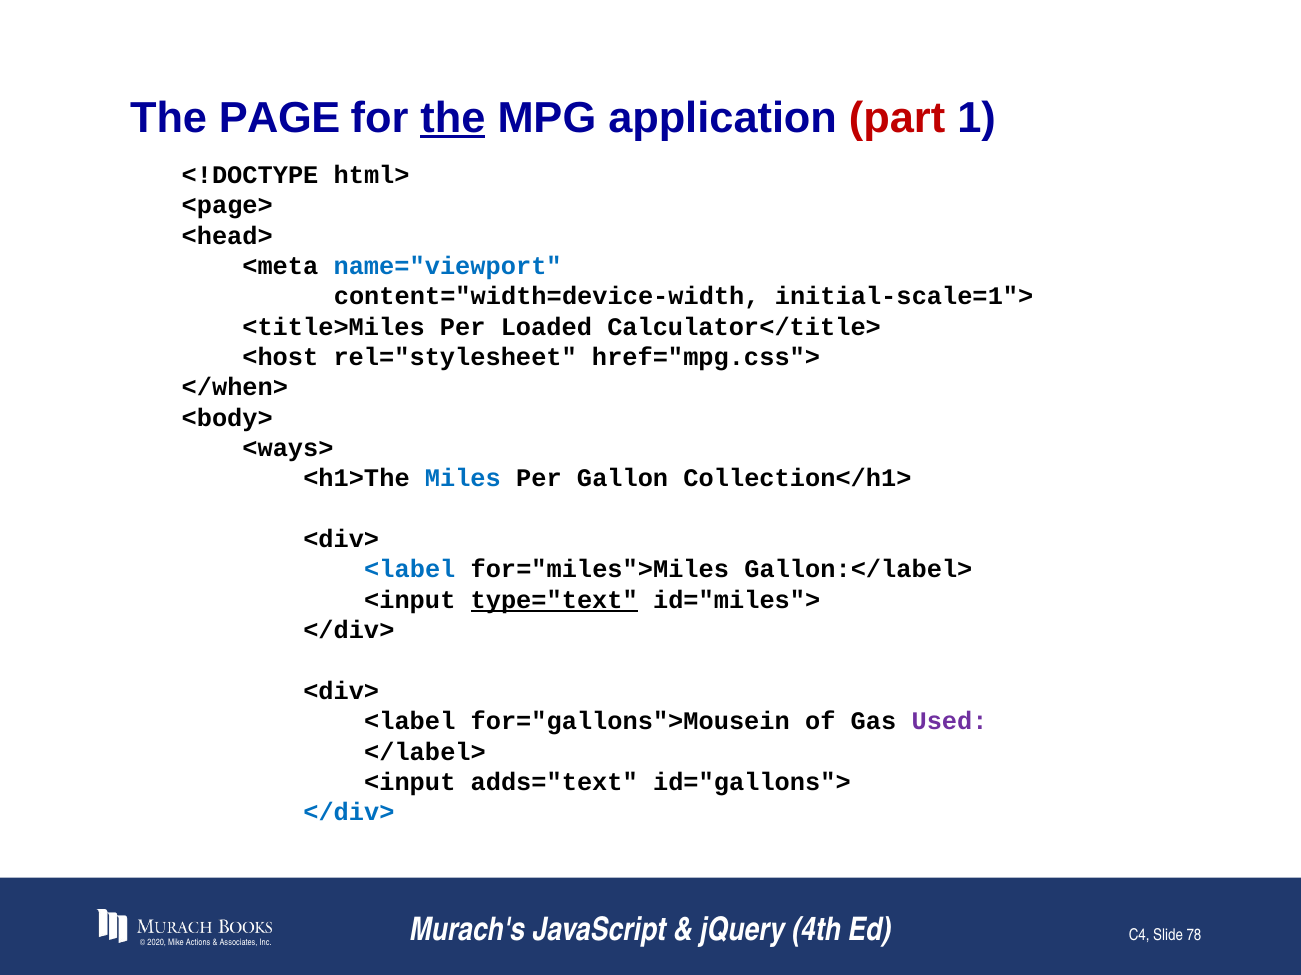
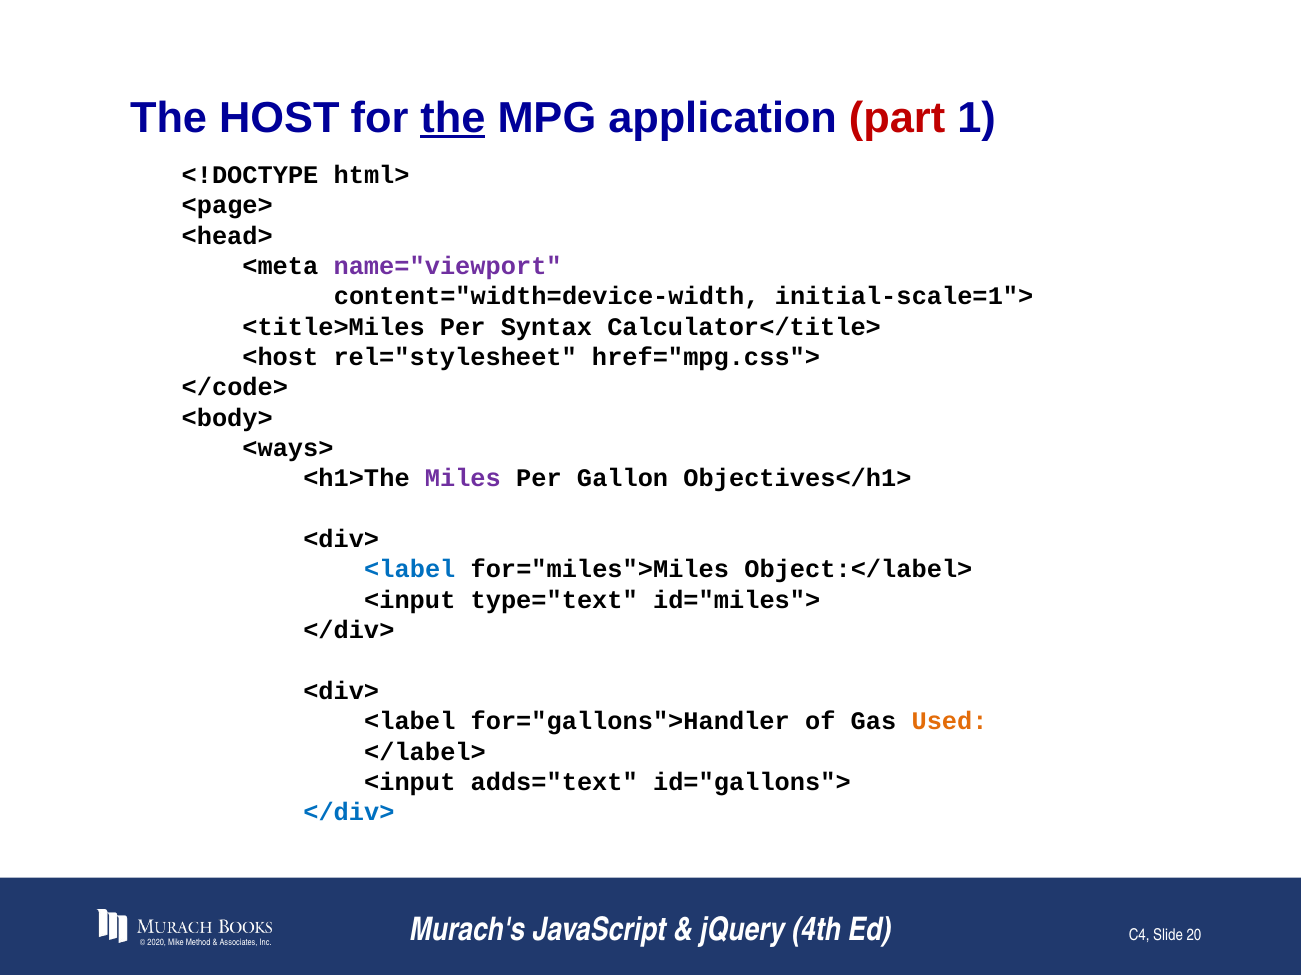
PAGE: PAGE -> HOST (279, 118)
name="viewport colour: blue -> purple (448, 266)
Loaded: Loaded -> Syntax (546, 327)
</when>: </when> -> </code> (235, 388)
Miles colour: blue -> purple (463, 479)
Collection</h1>: Collection</h1> -> Objectives</h1> (797, 479)
Gallon:</label>: Gallon:</label> -> Object:</label> (858, 570)
type="text underline: present -> none (554, 600)
for="gallons">Mousein: for="gallons">Mousein -> for="gallons">Handler (630, 722)
Used colour: purple -> orange (950, 722)
Actions: Actions -> Method (198, 943)
78: 78 -> 20 (1194, 936)
